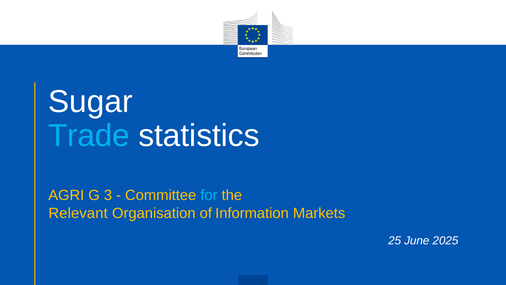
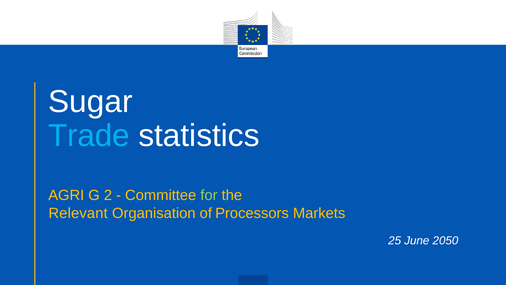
3: 3 -> 2 (108, 195)
for colour: light blue -> light green (209, 195)
Information: Information -> Processors (252, 213)
2025: 2025 -> 2050 (445, 240)
